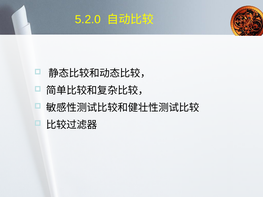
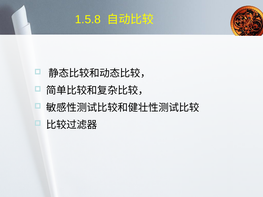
5.2.0: 5.2.0 -> 1.5.8 (88, 19)
